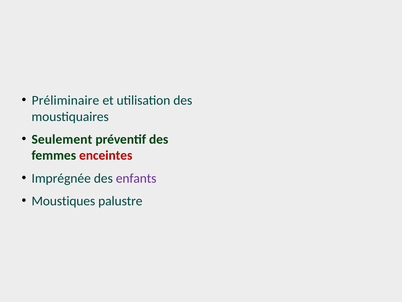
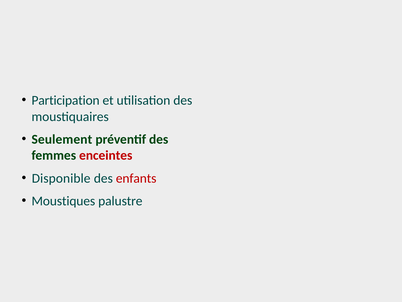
Préliminaire: Préliminaire -> Participation (66, 100)
Imprégnée: Imprégnée -> Disponible (61, 178)
enfants colour: purple -> red (136, 178)
